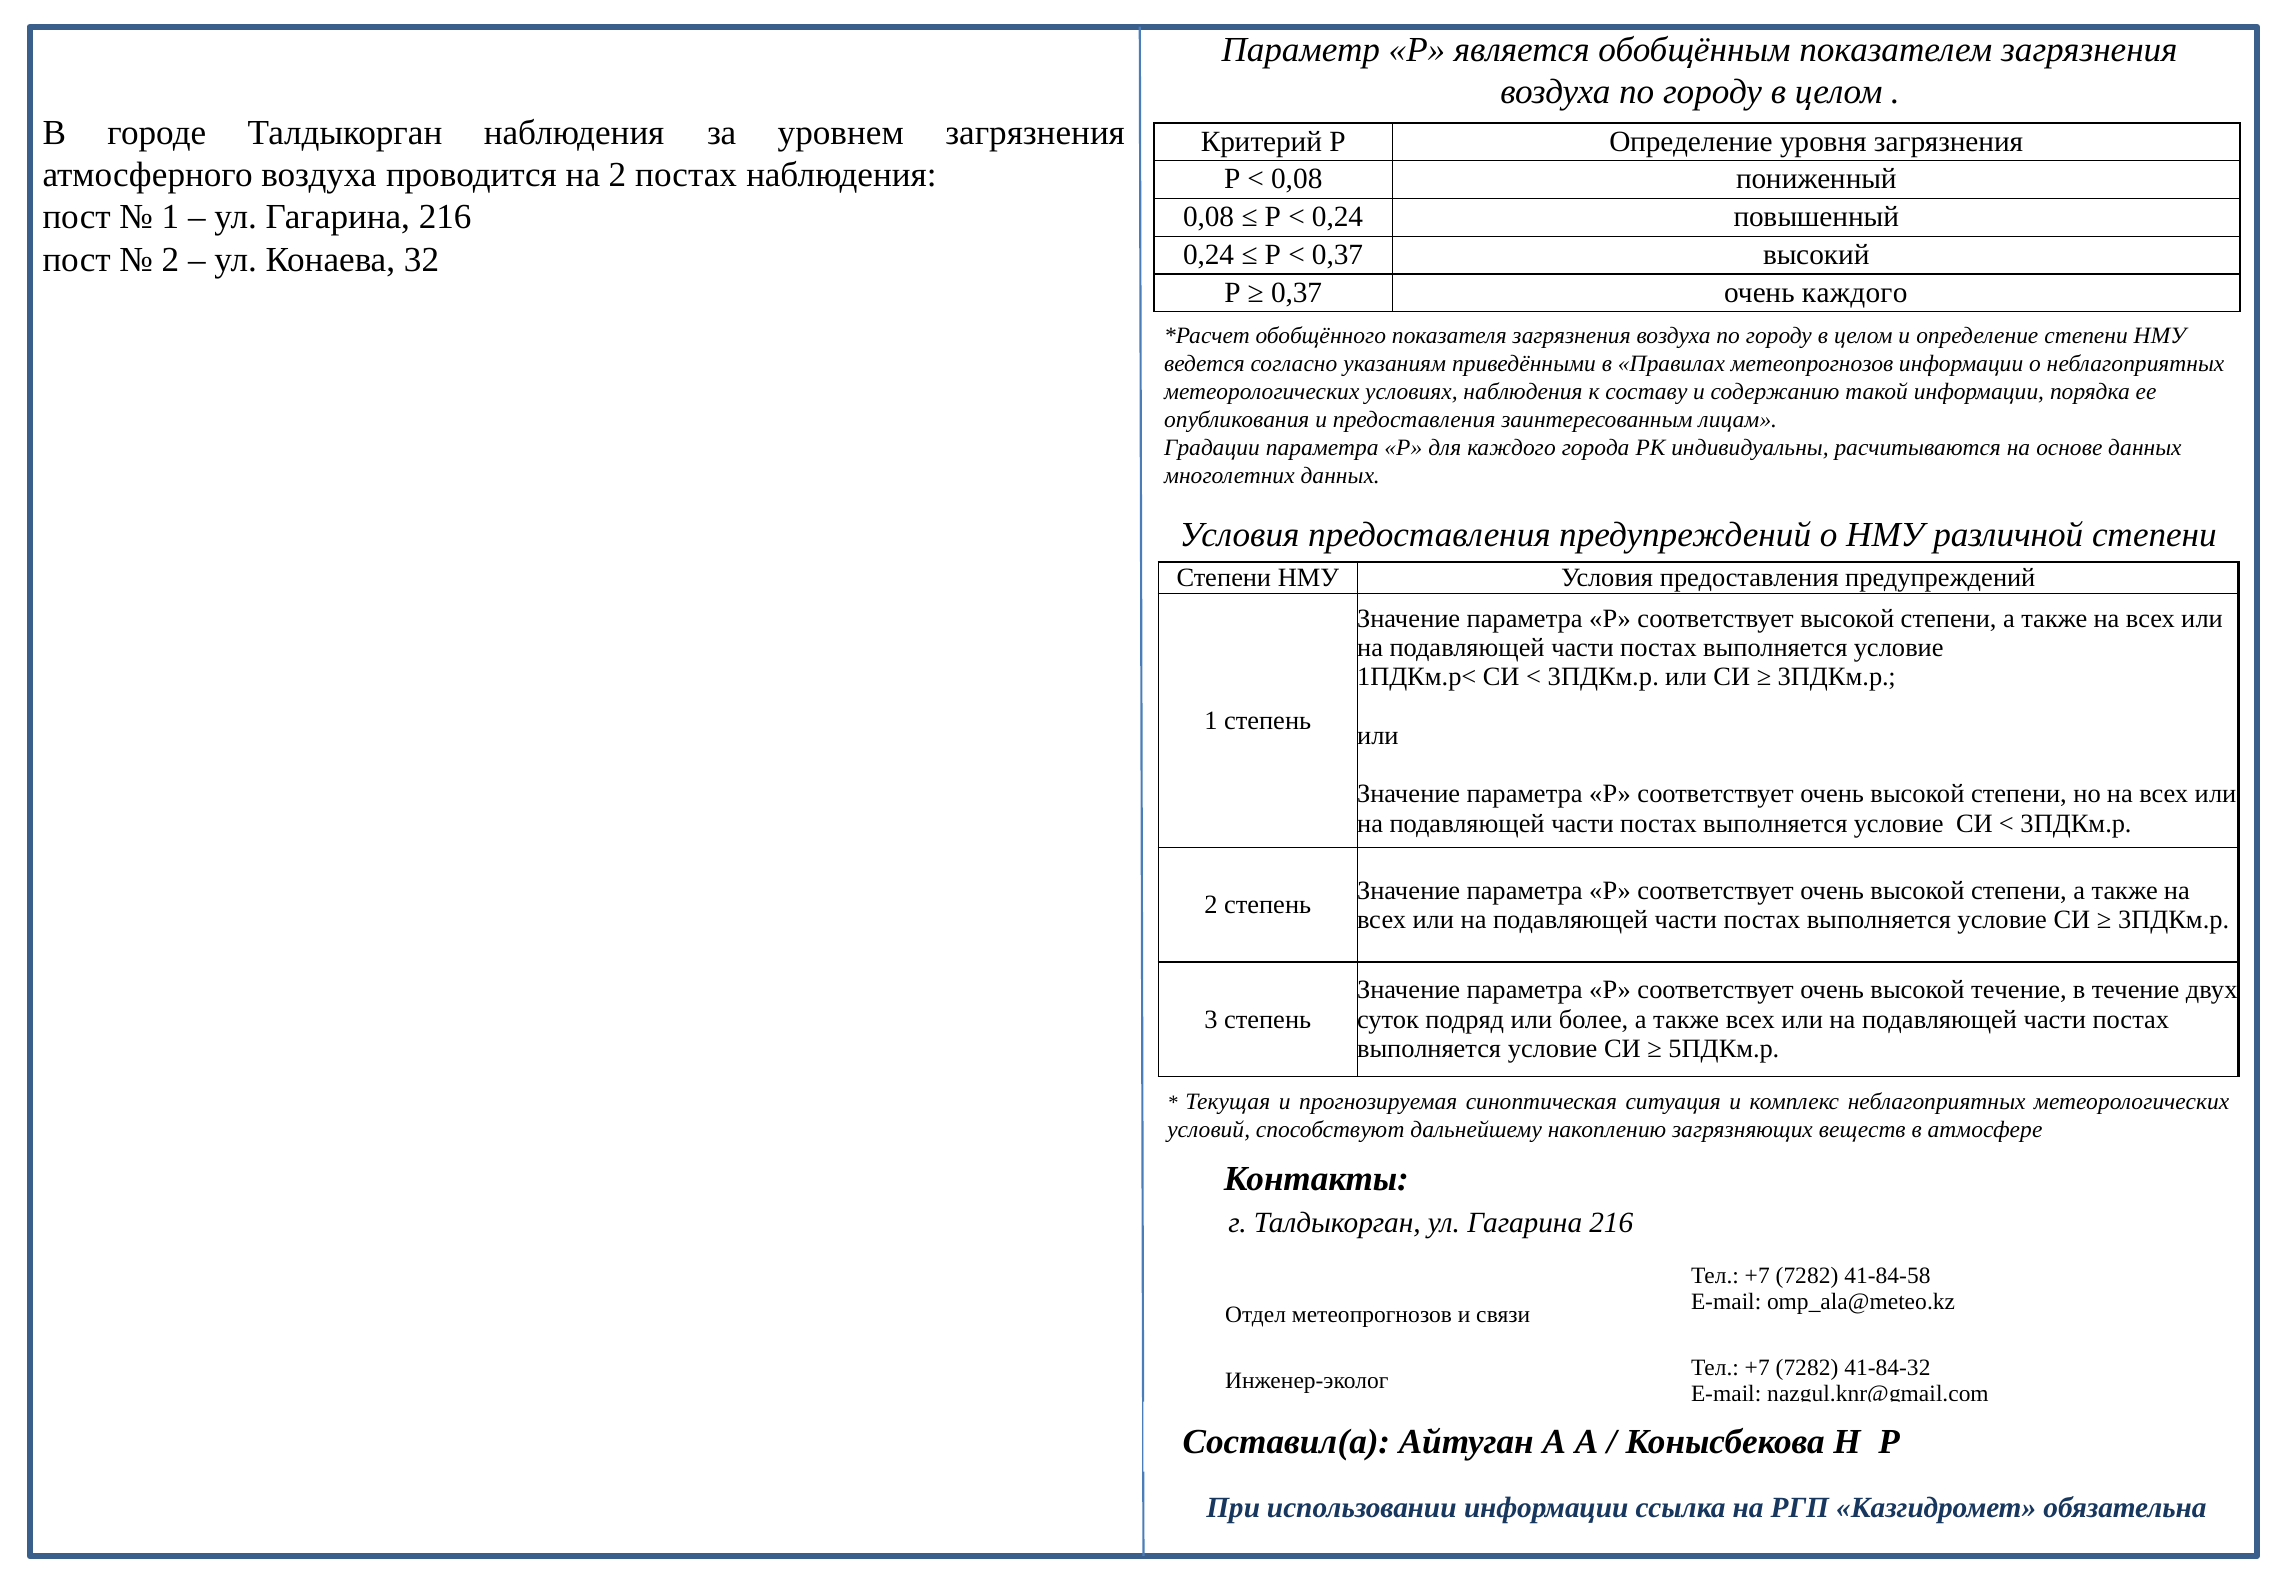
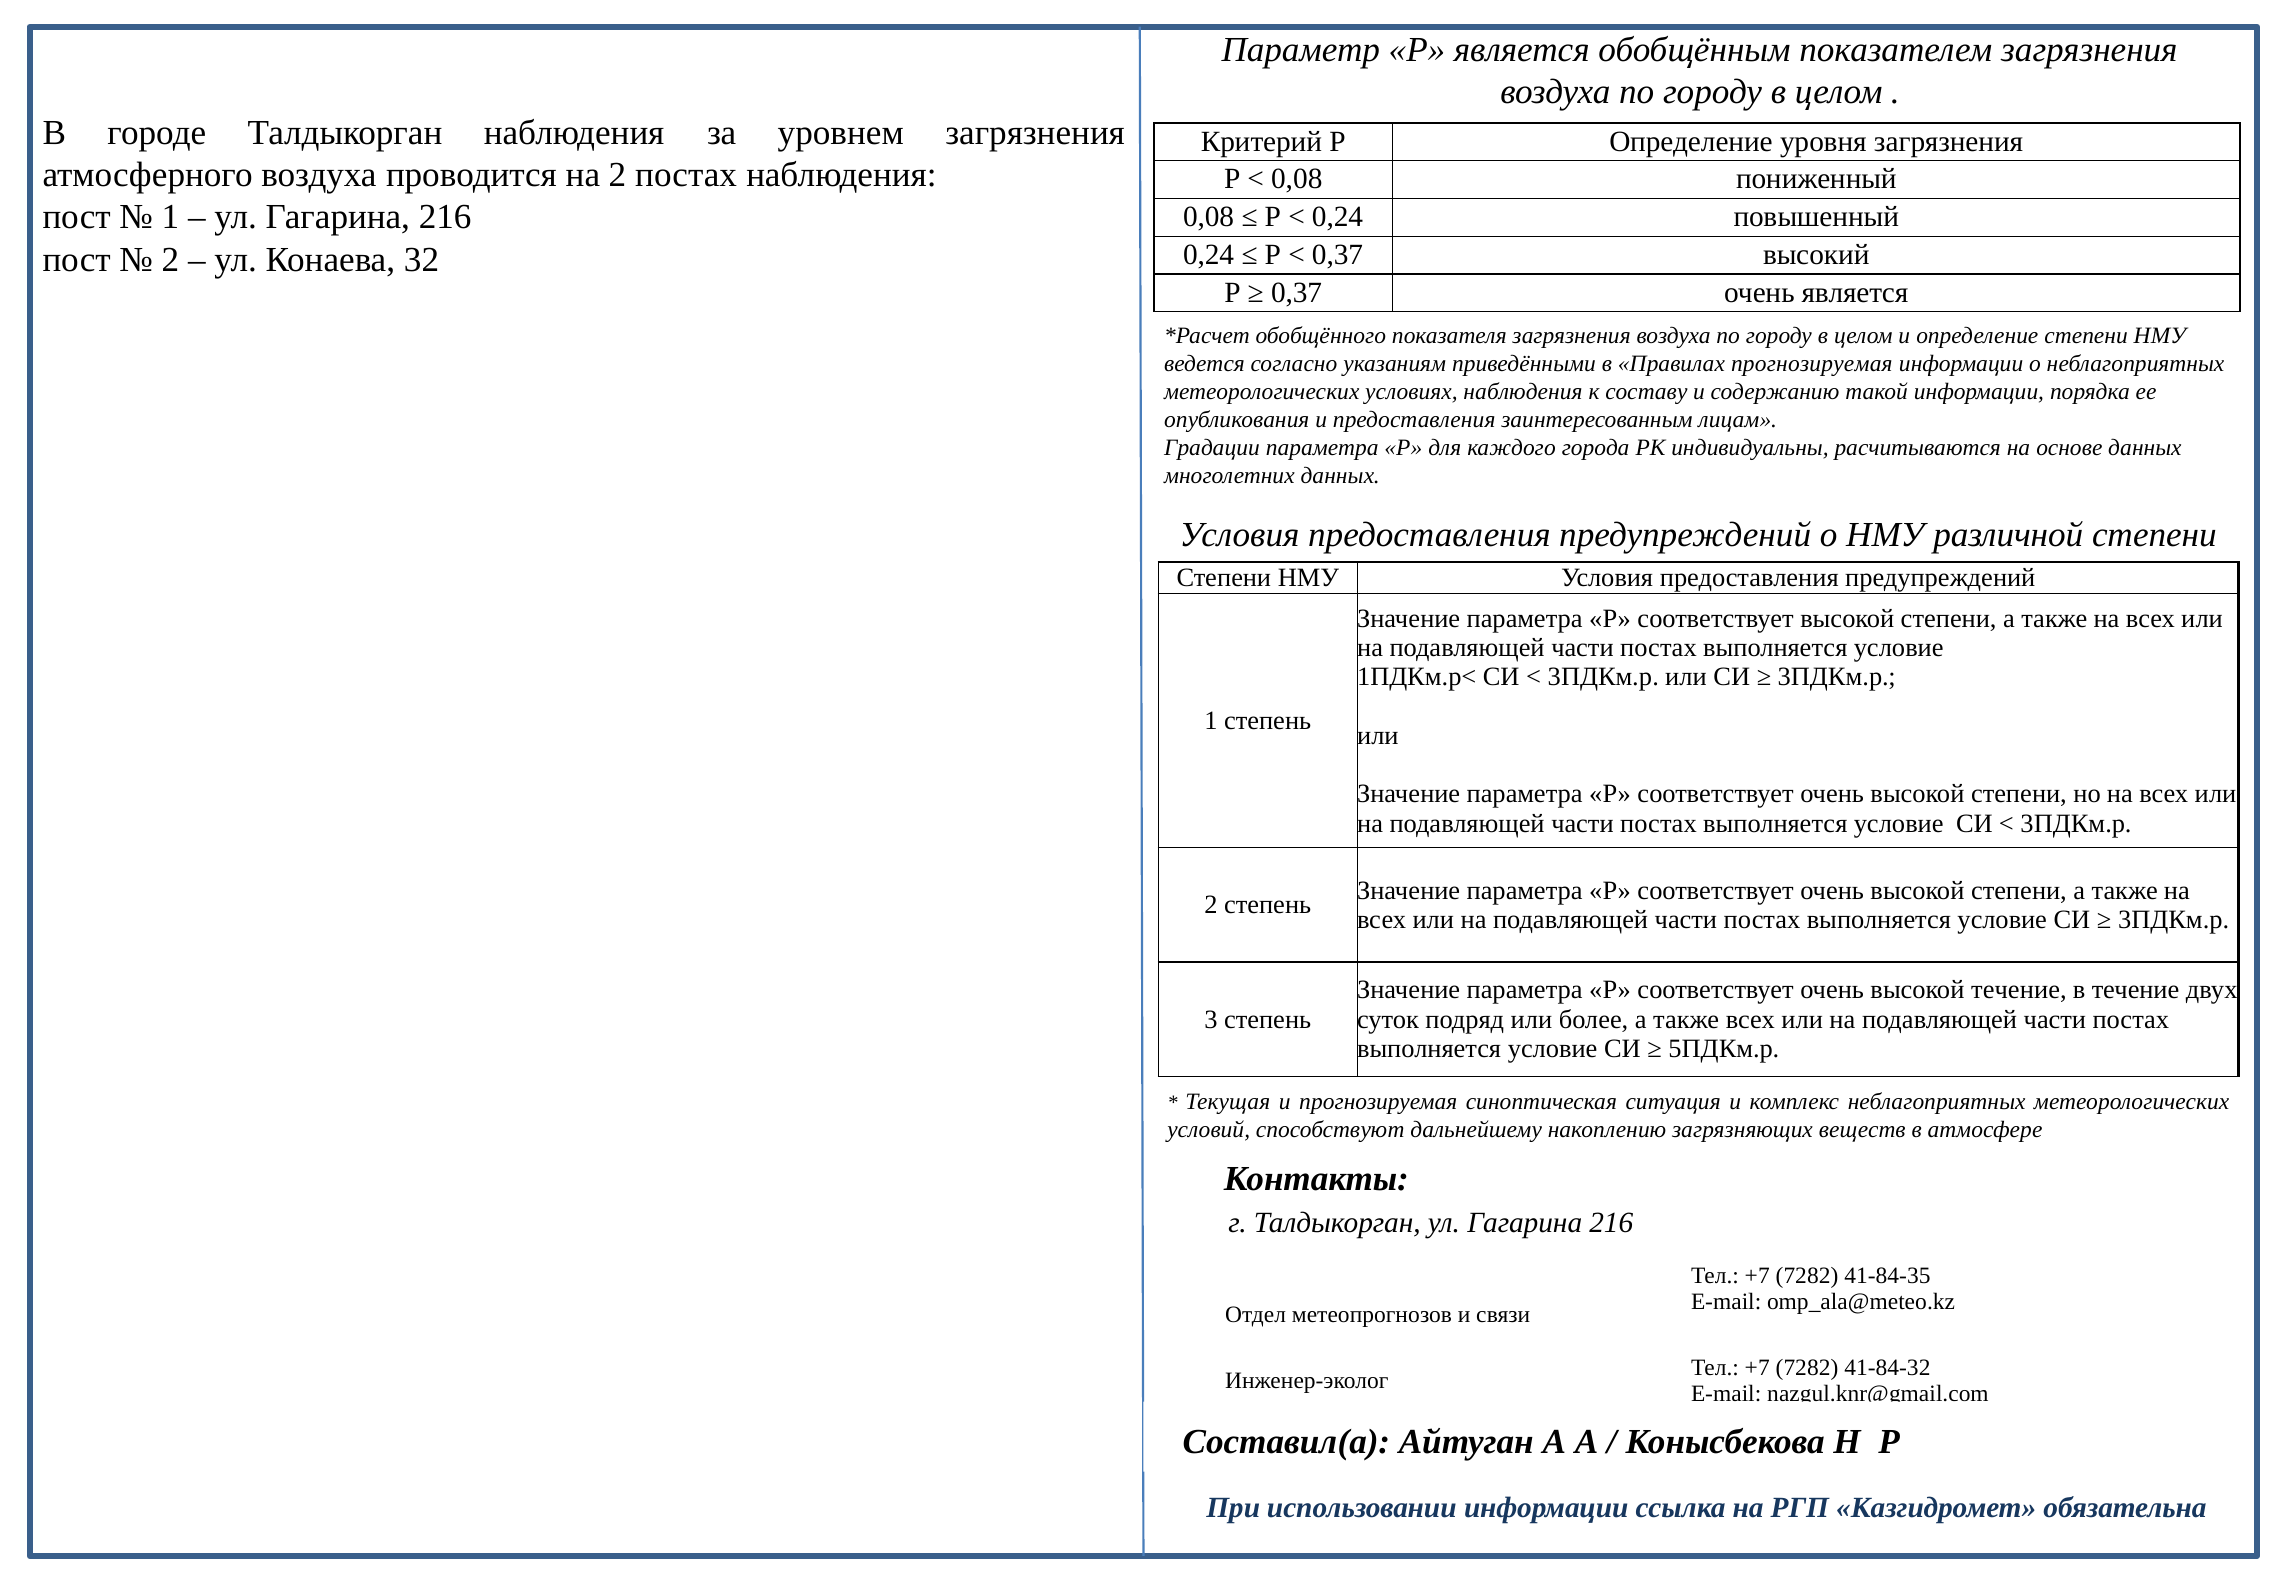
очень каждого: каждого -> является (1855, 293)
Правилах метеопрогнозов: метеопрогнозов -> прогнозируемая (1812, 364)
41-84-58: 41-84-58 -> 41-84-35 (1887, 1276)
